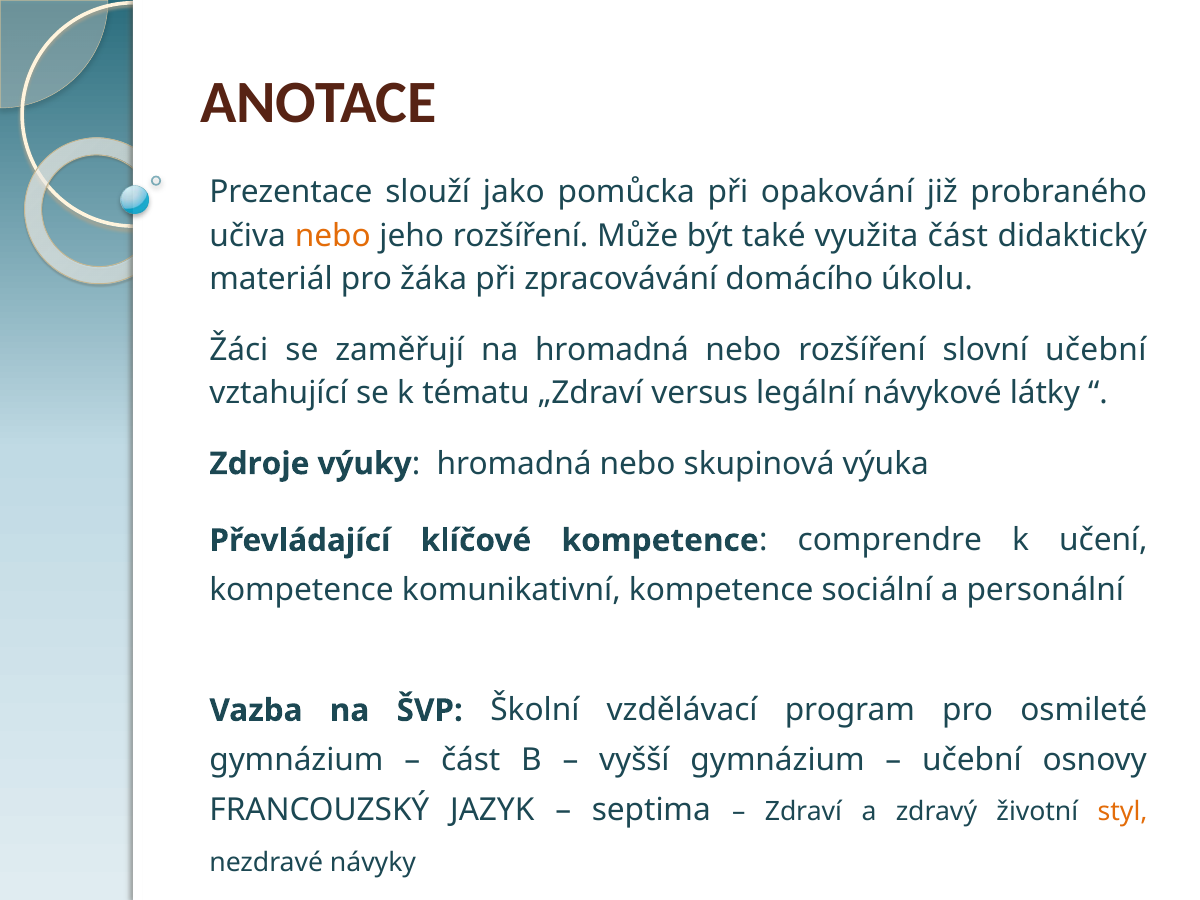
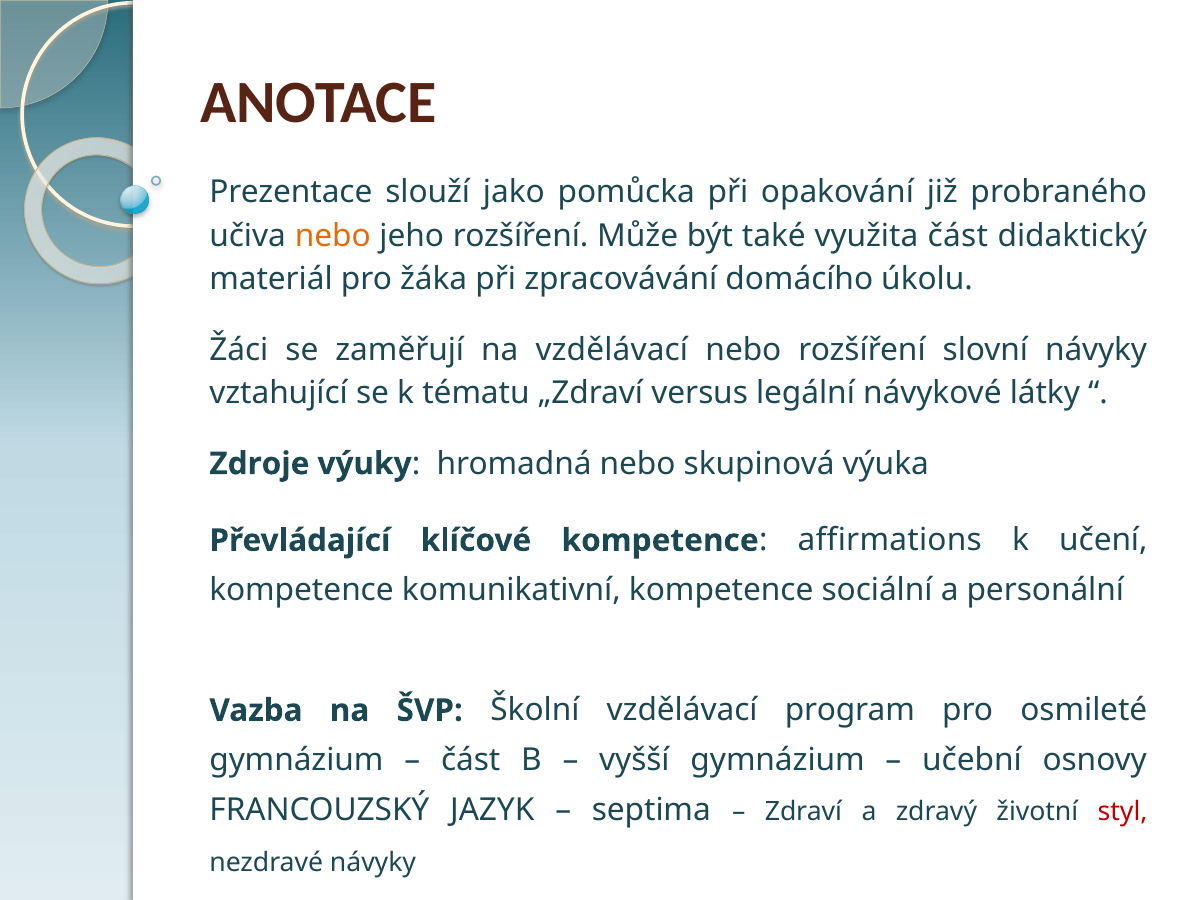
na hromadná: hromadná -> vzdělávací (612, 350)
slovní učební: učební -> návyky (1096, 350)
comprendre: comprendre -> affirmations (890, 540)
styl colour: orange -> red (1123, 812)
